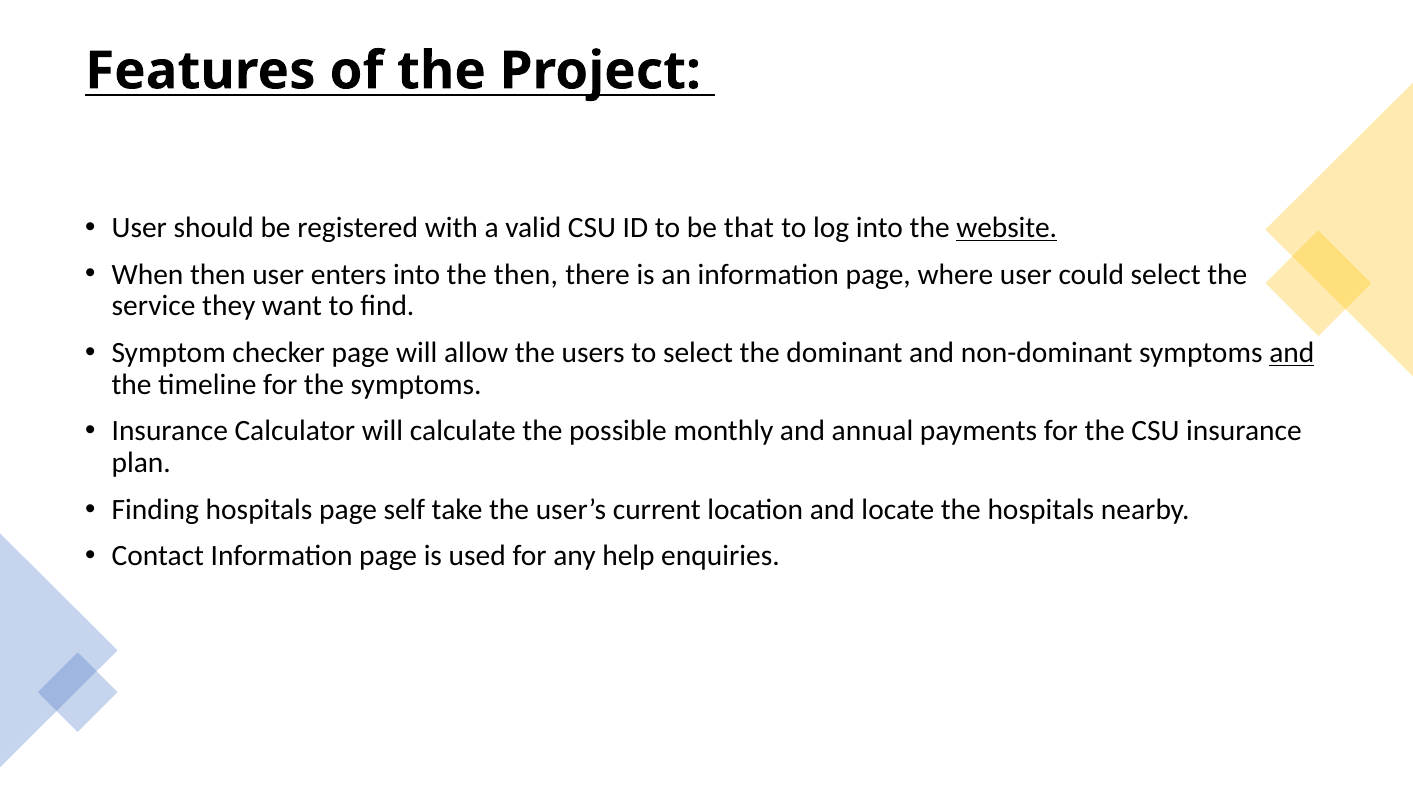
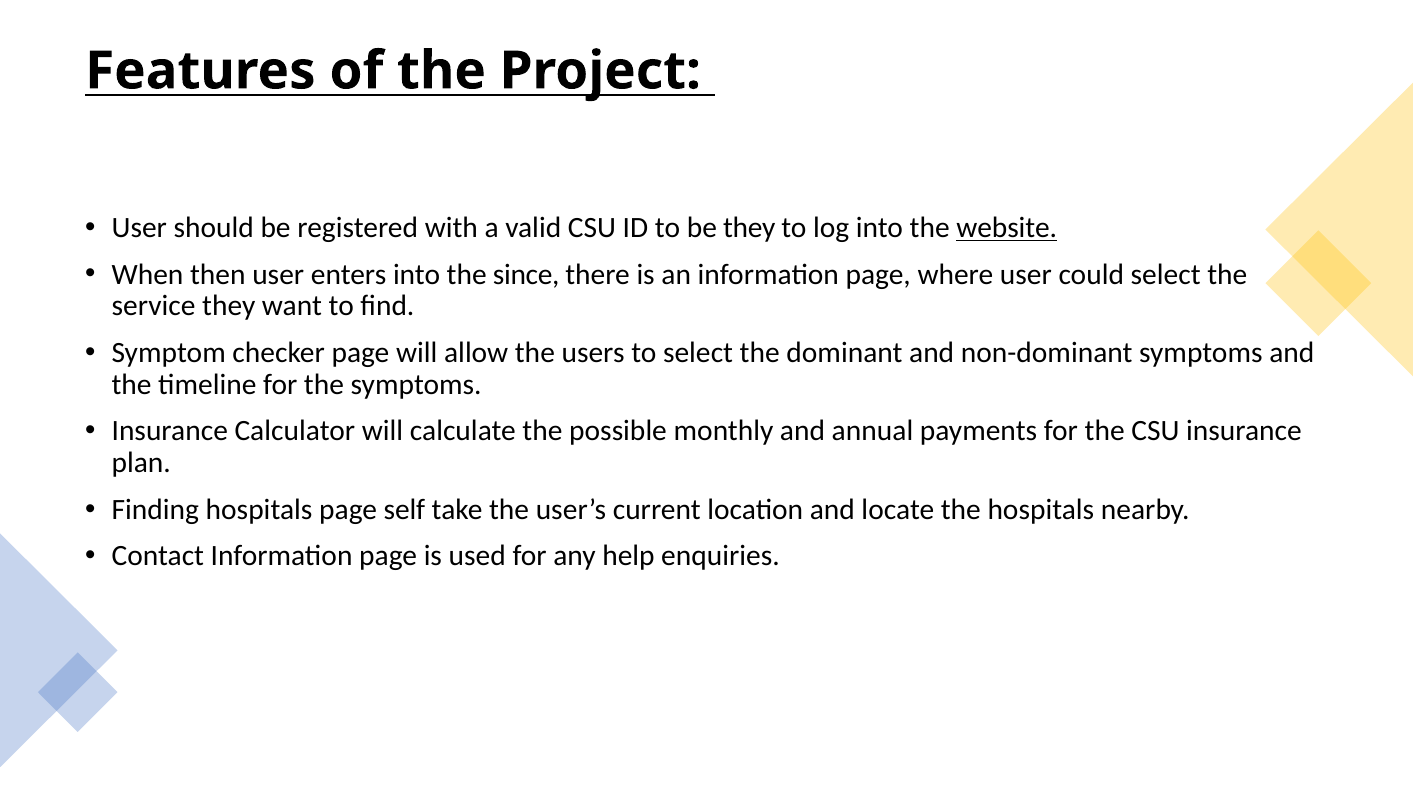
be that: that -> they (749, 228)
the then: then -> since (526, 274)
and underline: present -> none (1292, 353)
